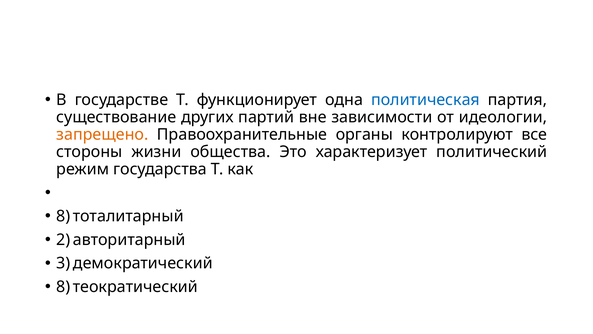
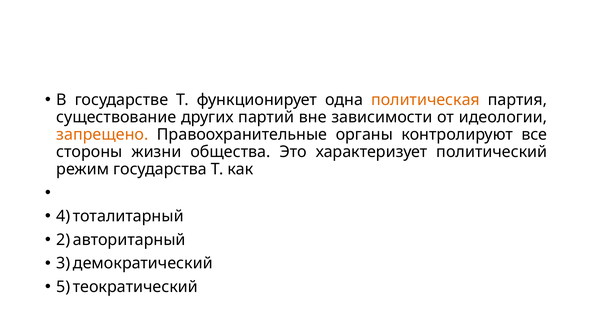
политическая colour: blue -> orange (425, 100)
8: 8 -> 4 (63, 216)
8: 8 -> 5 (63, 287)
